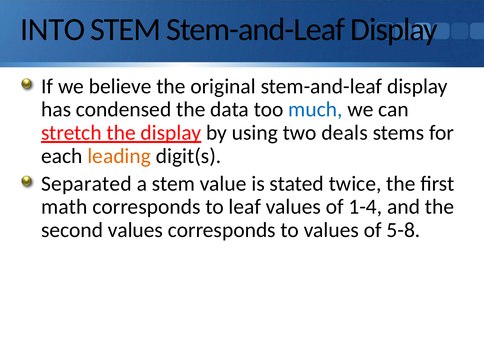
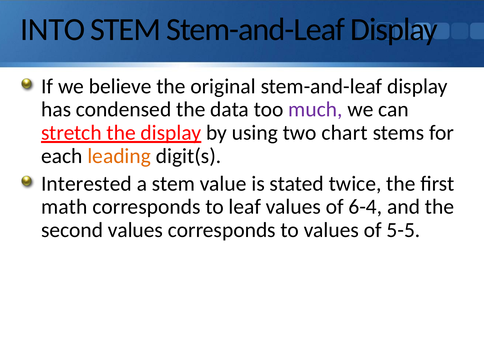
much colour: blue -> purple (315, 110)
deals: deals -> chart (345, 133)
Separated: Separated -> Interested (87, 184)
1-4: 1-4 -> 6-4 (365, 207)
5-8: 5-8 -> 5-5 (403, 230)
